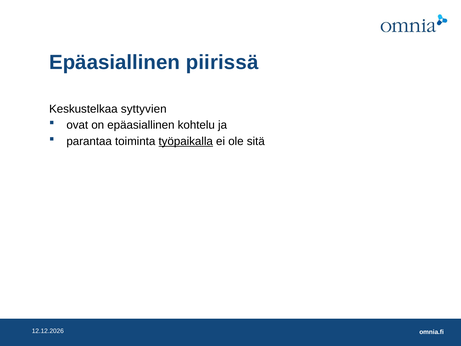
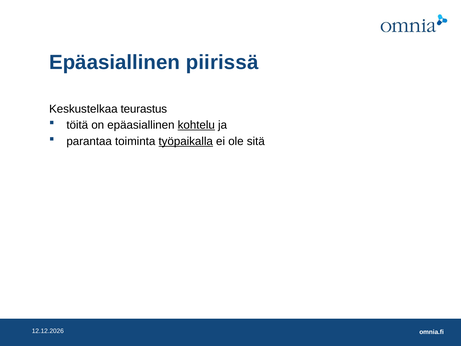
syttyvien: syttyvien -> teurastus (144, 109)
ovat: ovat -> töitä (77, 125)
kohtelu underline: none -> present (196, 125)
